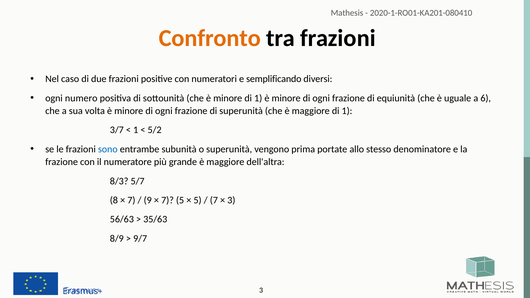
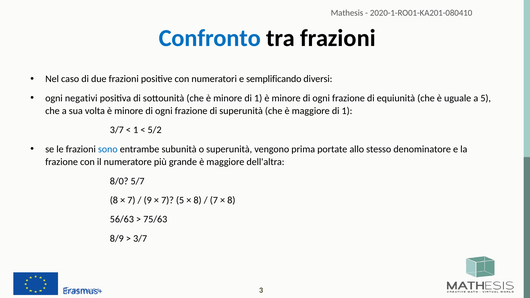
Confronto colour: orange -> blue (210, 38)
numero: numero -> negativi (81, 98)
a 6: 6 -> 5 (486, 98)
8/3: 8/3 -> 8/0 (119, 181)
5: 5 -> 8 (198, 200)
3: 3 -> 8 (231, 200)
35/63: 35/63 -> 75/63 (155, 219)
9/7: 9/7 -> 3/7 (140, 239)
